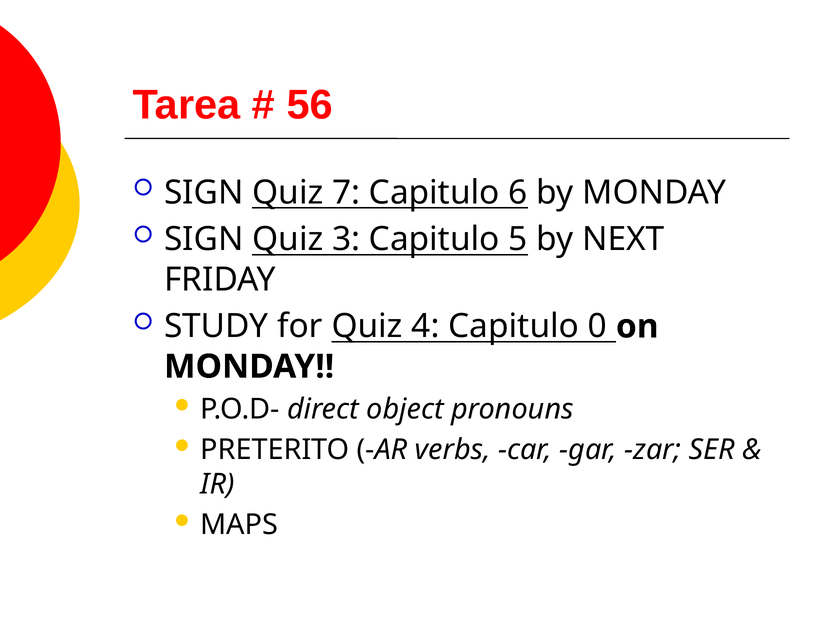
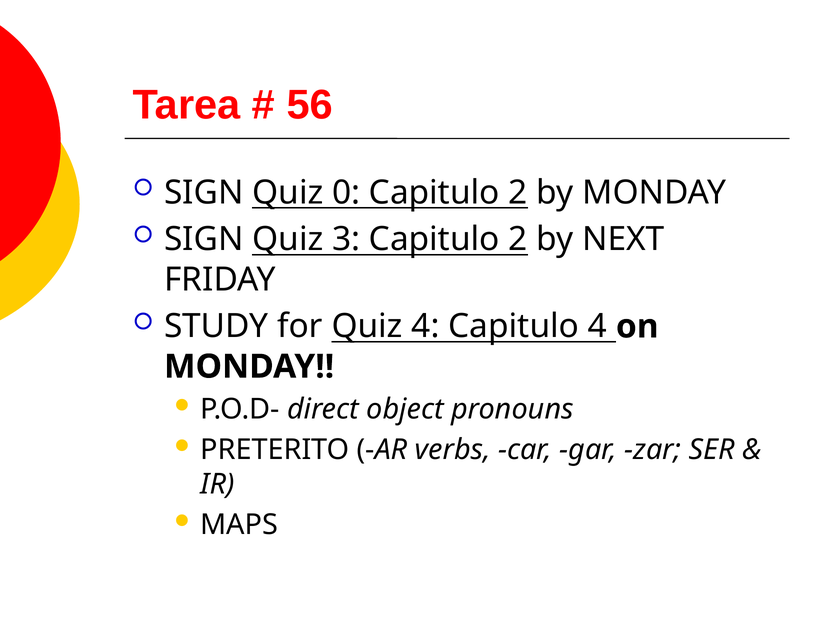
7: 7 -> 0 (346, 193)
6: 6 -> 2 (518, 193)
3 Capitulo 5: 5 -> 2 (518, 240)
Capitulo 0: 0 -> 4 (597, 327)
